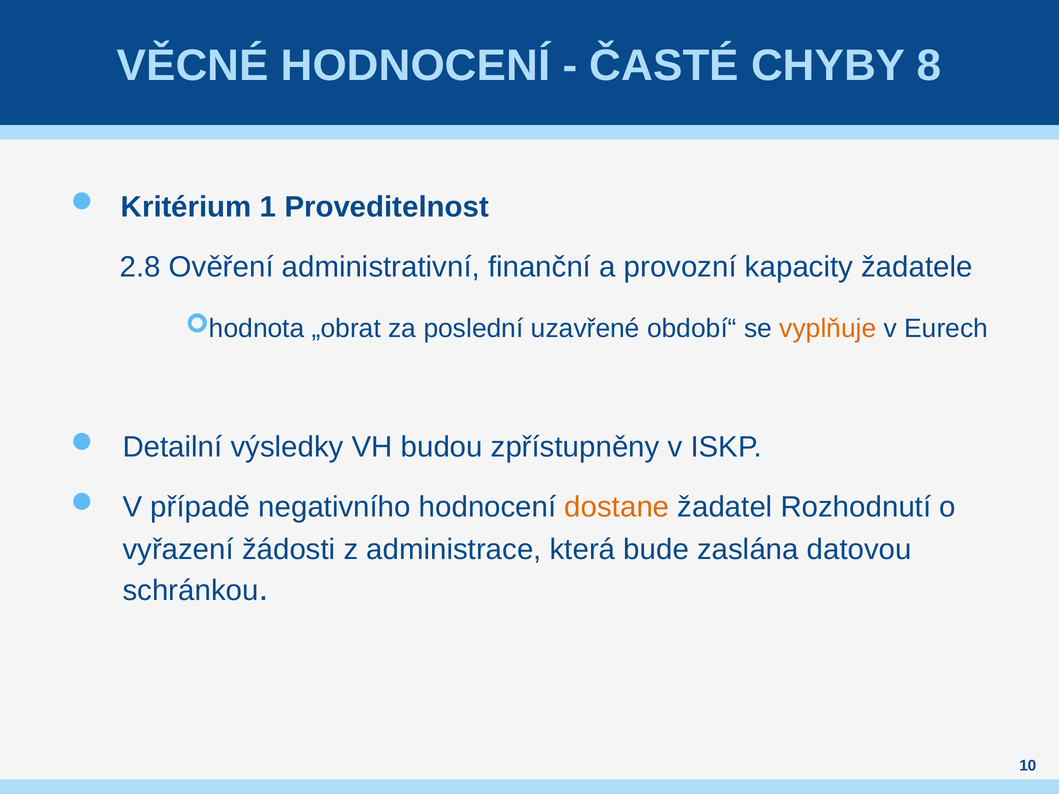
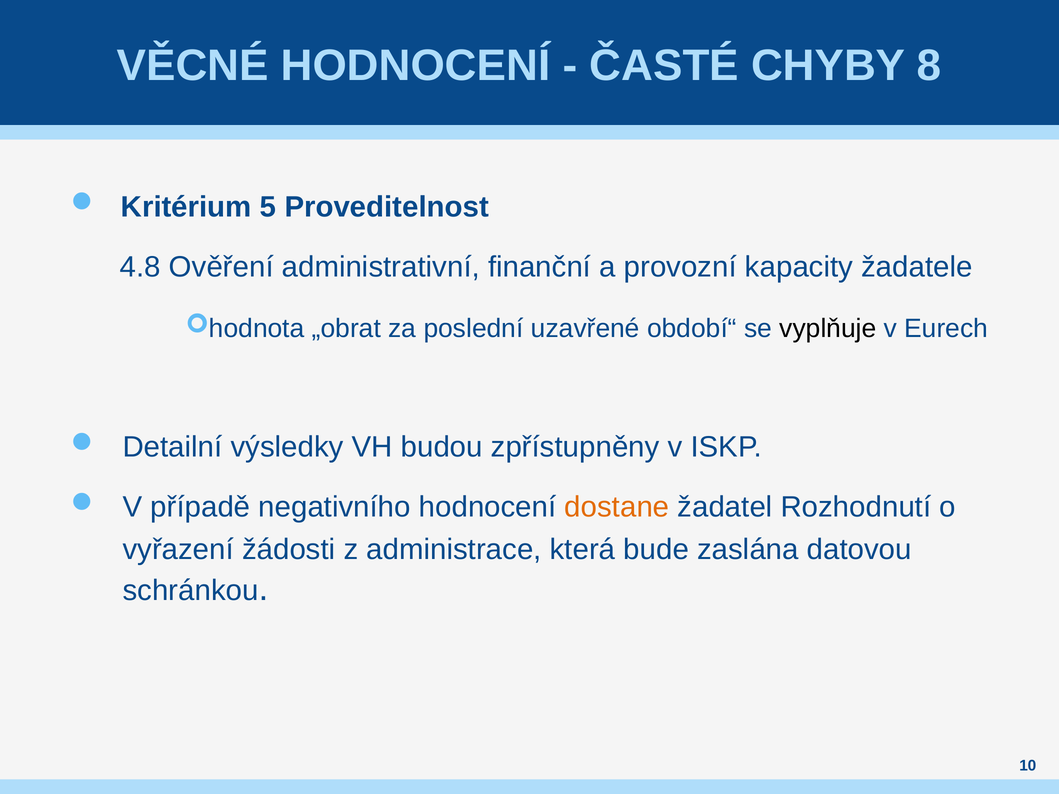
1: 1 -> 5 (268, 207)
2.8: 2.8 -> 4.8 (140, 267)
vyplňuje colour: orange -> black (828, 329)
